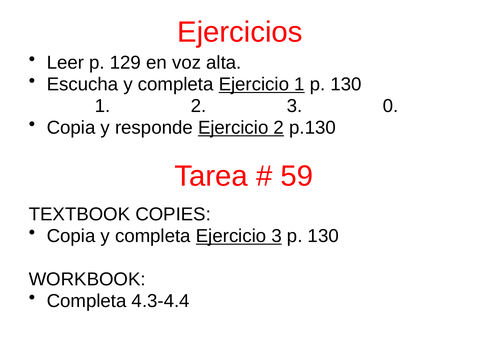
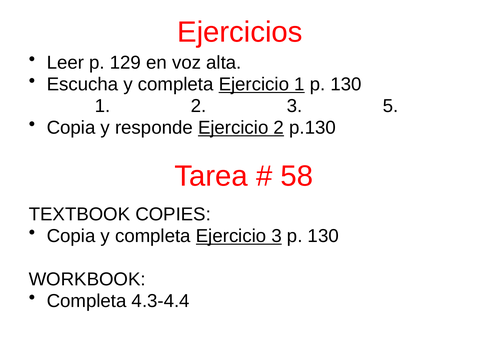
0: 0 -> 5 (391, 106)
59: 59 -> 58 (297, 176)
